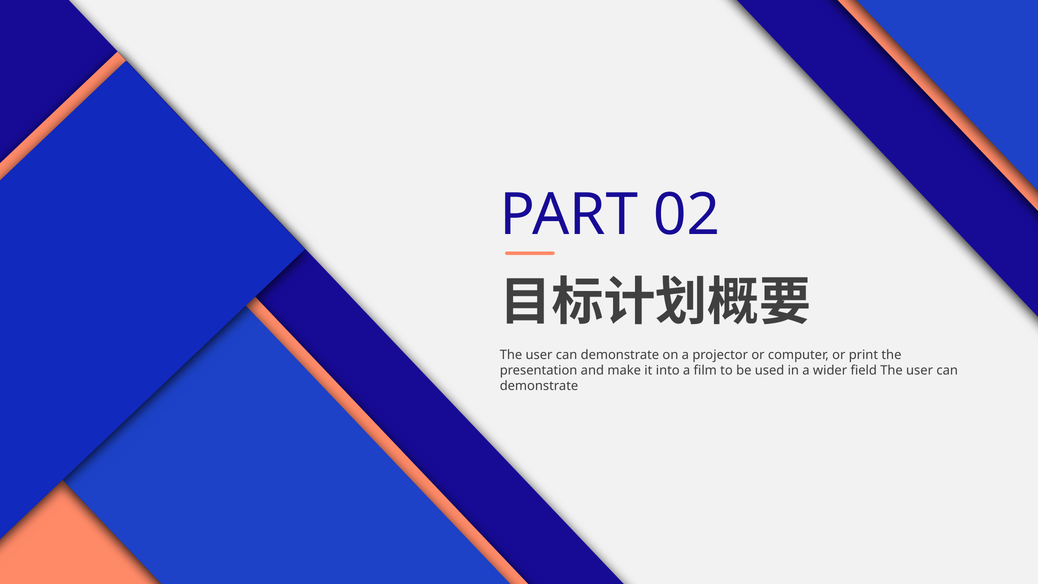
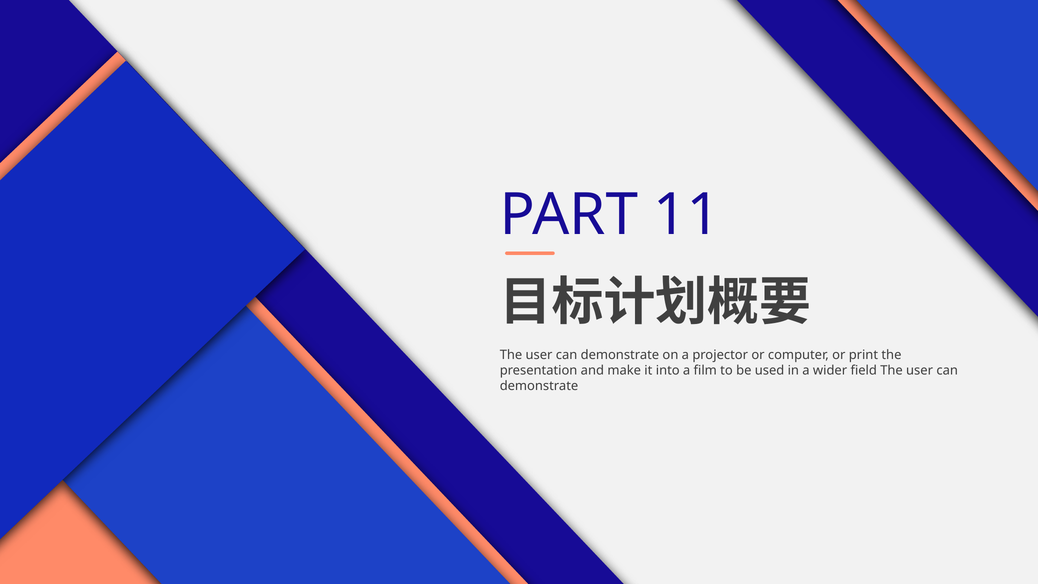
02: 02 -> 11 (687, 215)
